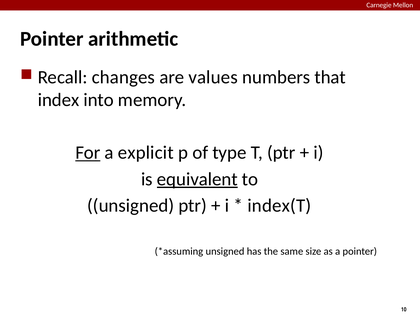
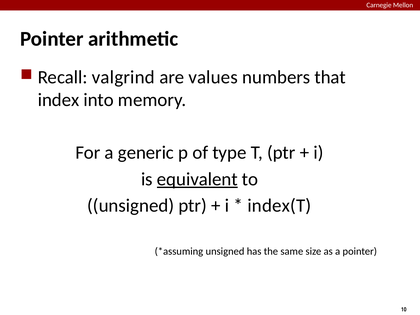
changes: changes -> valgrind (123, 77)
For underline: present -> none (88, 153)
explicit: explicit -> generic (146, 153)
